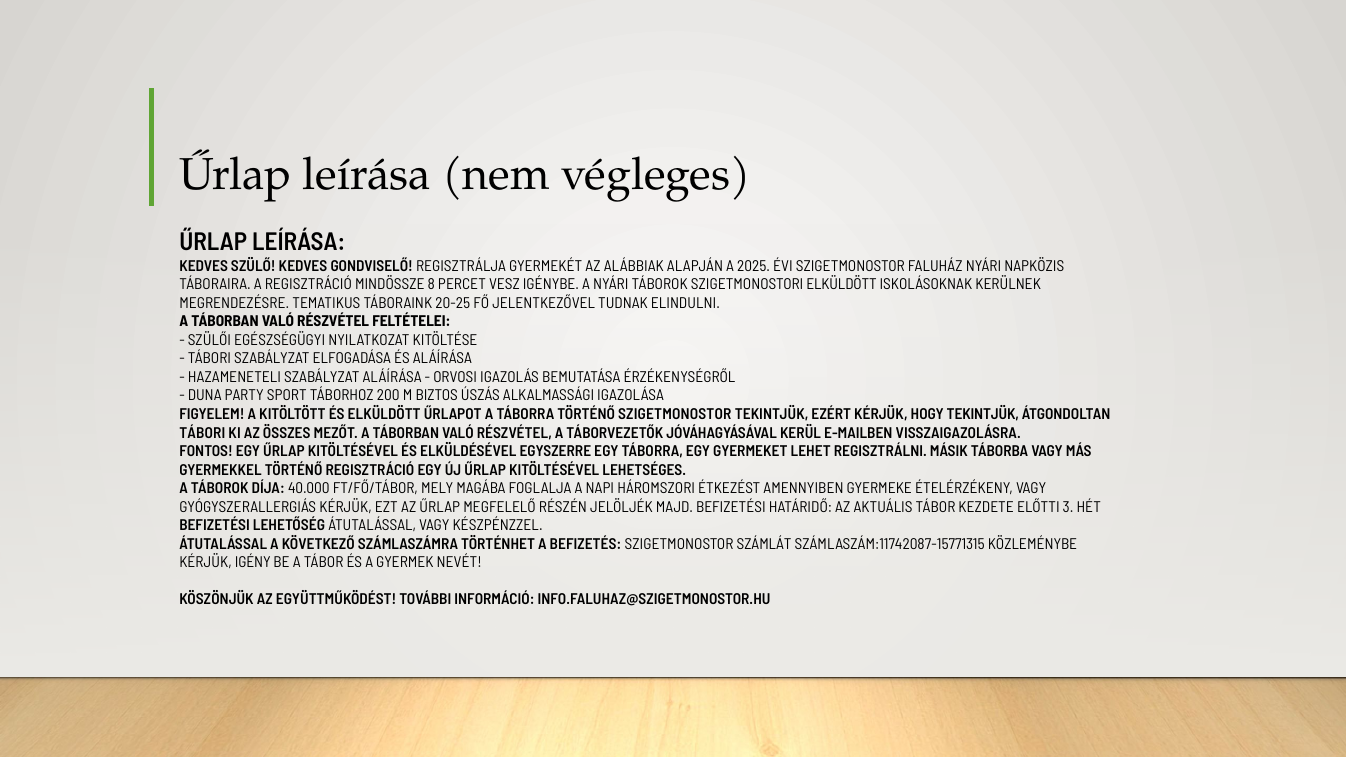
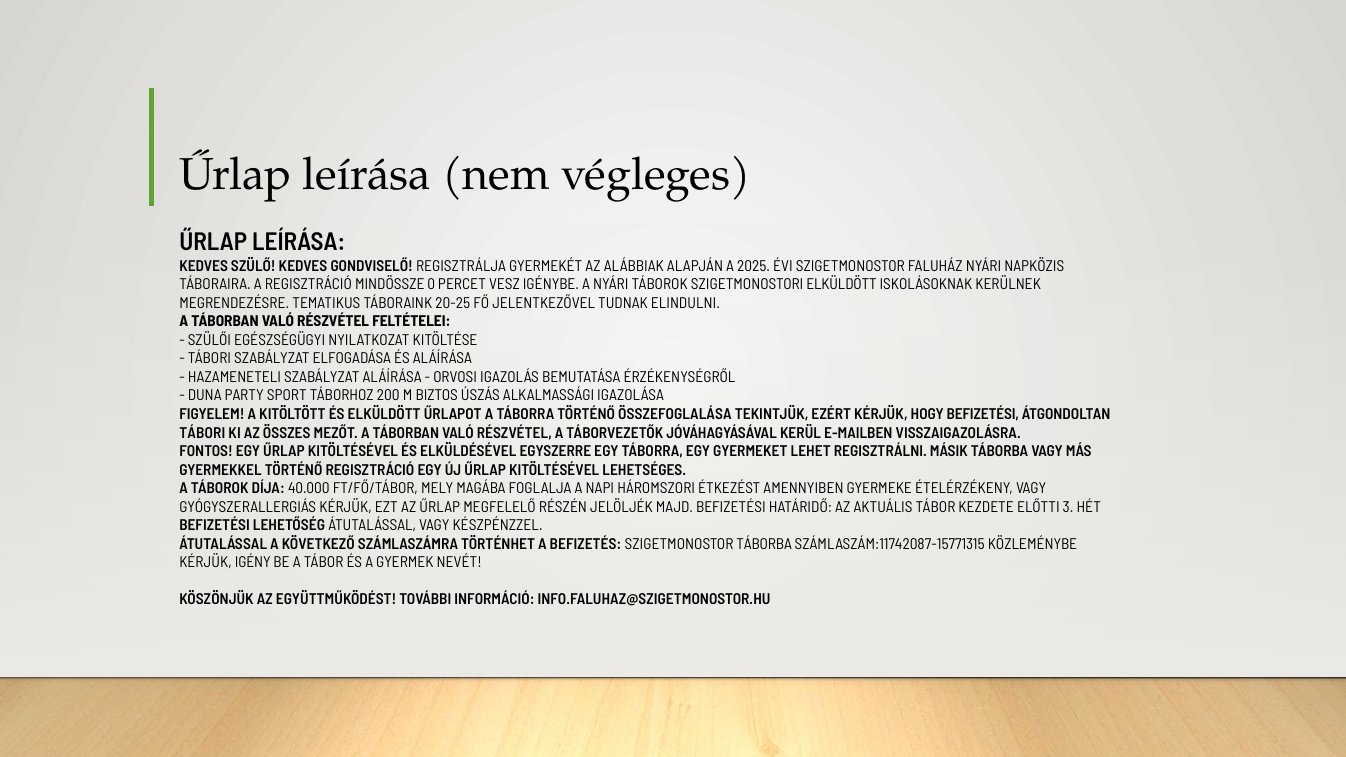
8: 8 -> 0 (431, 285)
TÖRTÉNŐ SZIGETMONOSTOR: SZIGETMONOSTOR -> ÖSSZEFOGLALÁSA (675, 414)
HOGY TEKINTJÜK: TEKINTJÜK -> BEFIZETÉSI (983, 414)
SZIGETMONOSTOR SZÁMLÁT: SZÁMLÁT -> TÁBORBA (764, 544)
